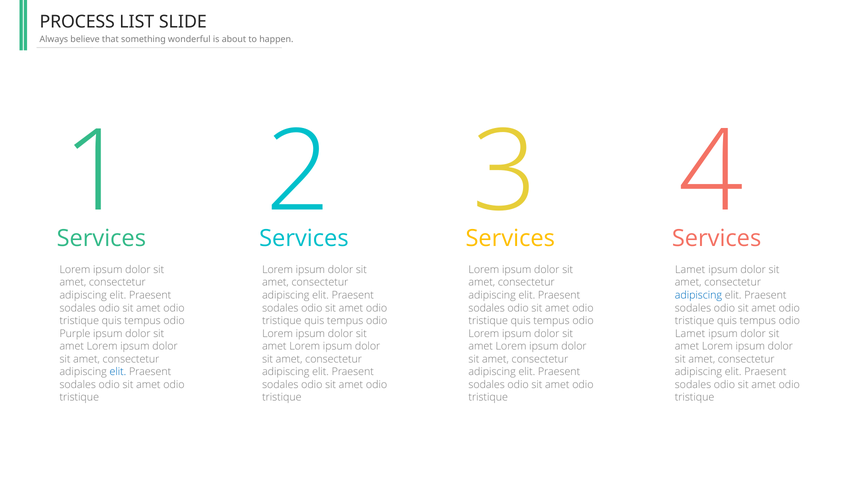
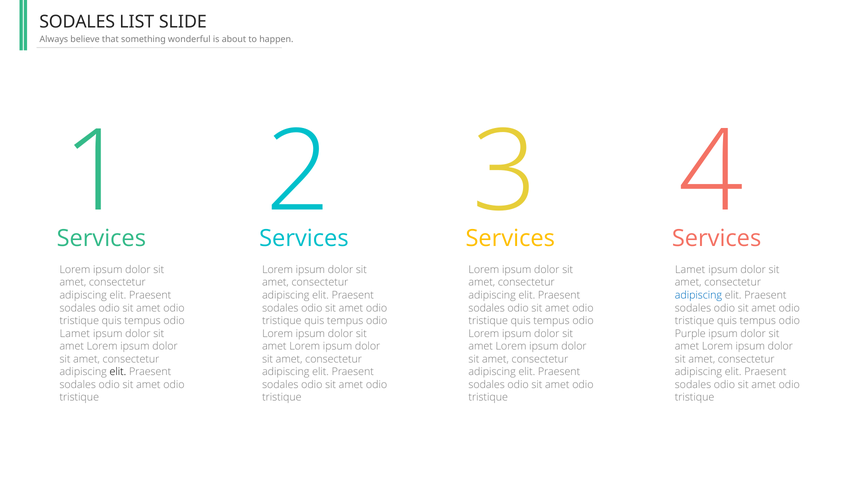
PROCESS: PROCESS -> SODALES (77, 22)
Purple: Purple -> Lamet (75, 334)
Lamet: Lamet -> Purple (690, 334)
elit colour: blue -> black (118, 372)
